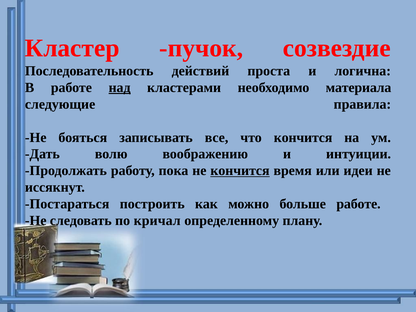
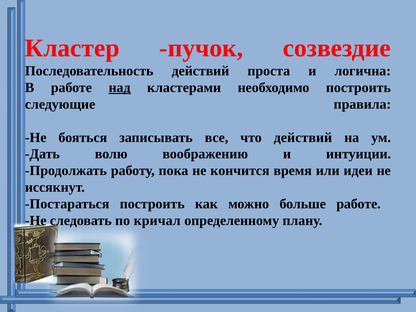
необходимо материала: материала -> построить (358, 88)
что кончится: кончится -> действий (303, 137)
кончится underline: present -> none (240, 171)
